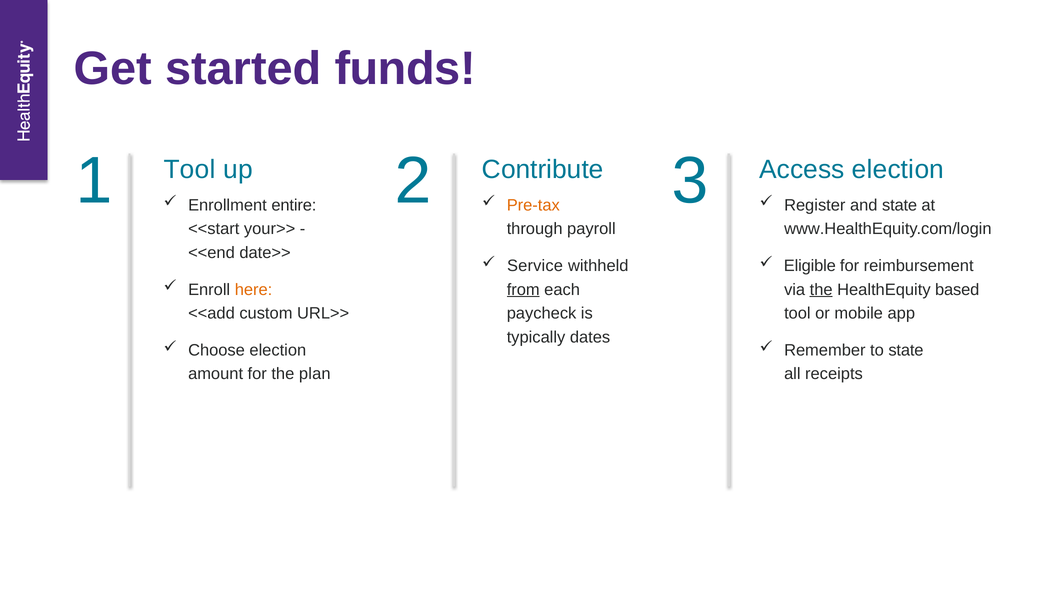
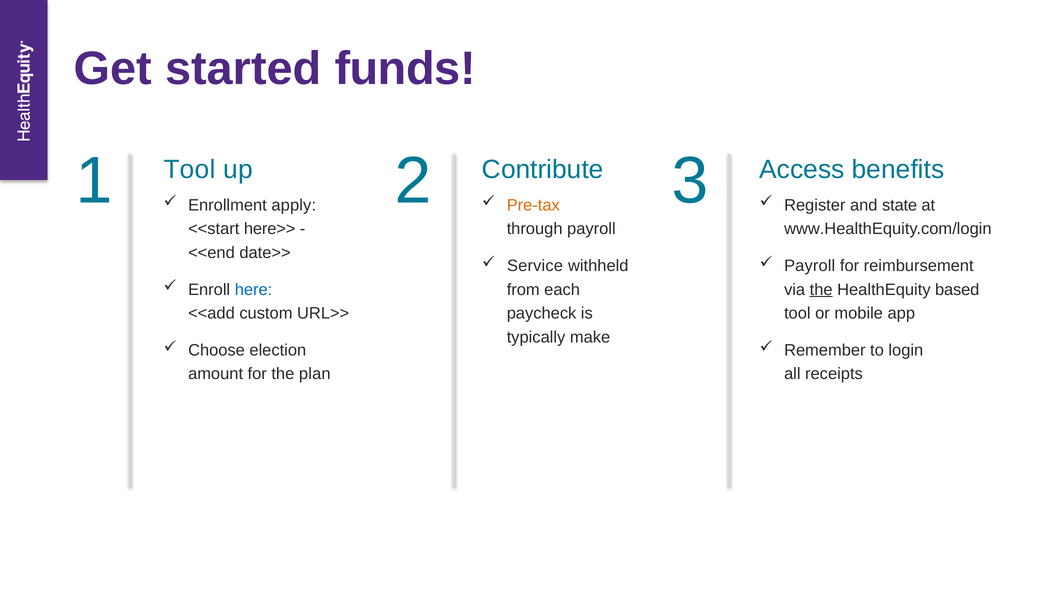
Access election: election -> benefits (898, 169)
entire: entire -> apply (294, 205)
your>>: your>> -> here>> (270, 229)
Eligible: Eligible -> Payroll (810, 266)
here colour: orange -> blue (254, 290)
from underline: present -> none (523, 290)
dates: dates -> make (590, 337)
to state: state -> login (906, 350)
